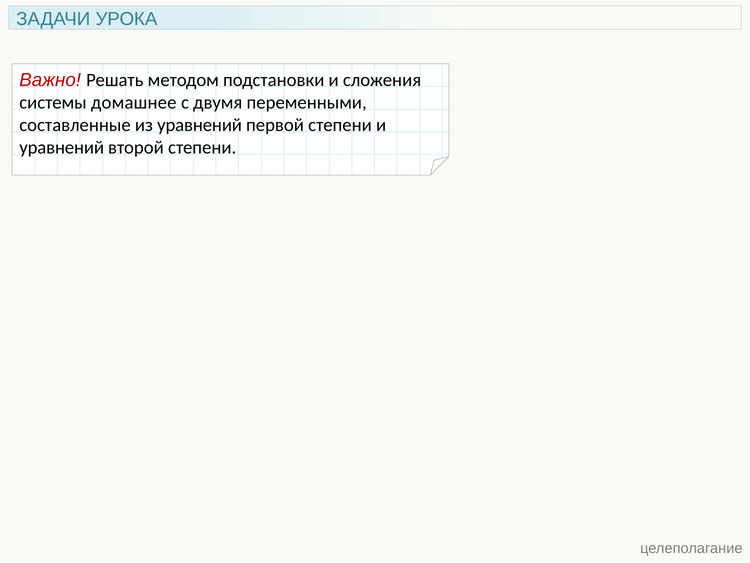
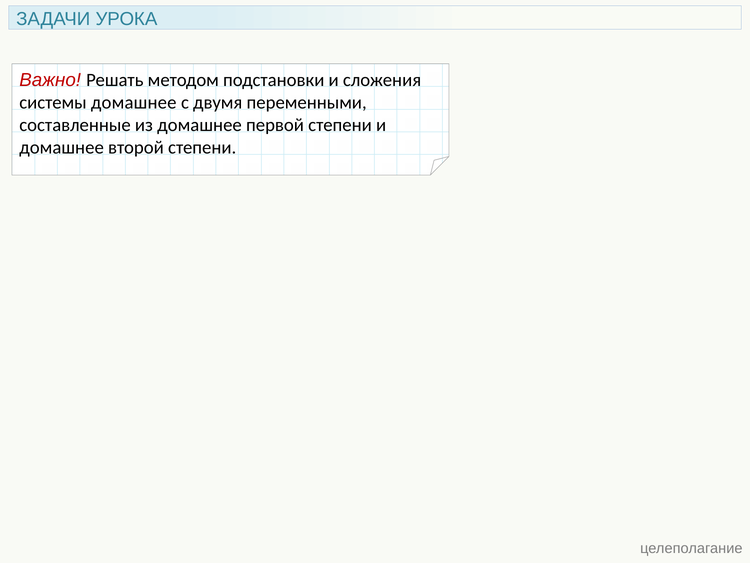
из уравнений: уравнений -> домашнее (200, 125)
уравнений: уравнений -> домашнее (62, 148)
